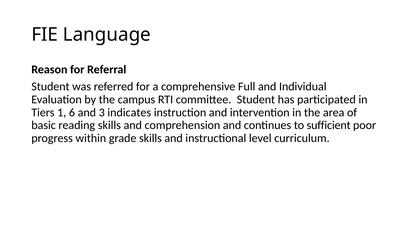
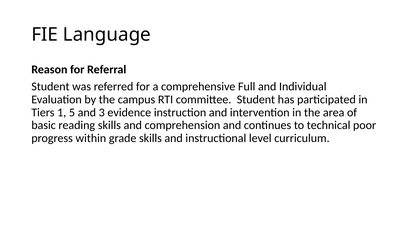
6: 6 -> 5 (72, 113)
indicates: indicates -> evidence (129, 113)
sufficient: sufficient -> technical (329, 125)
